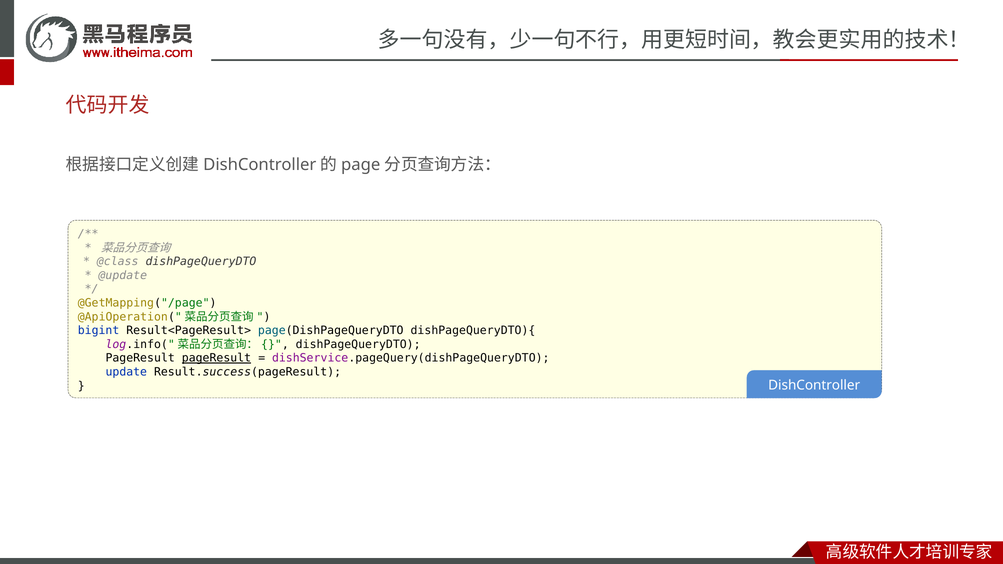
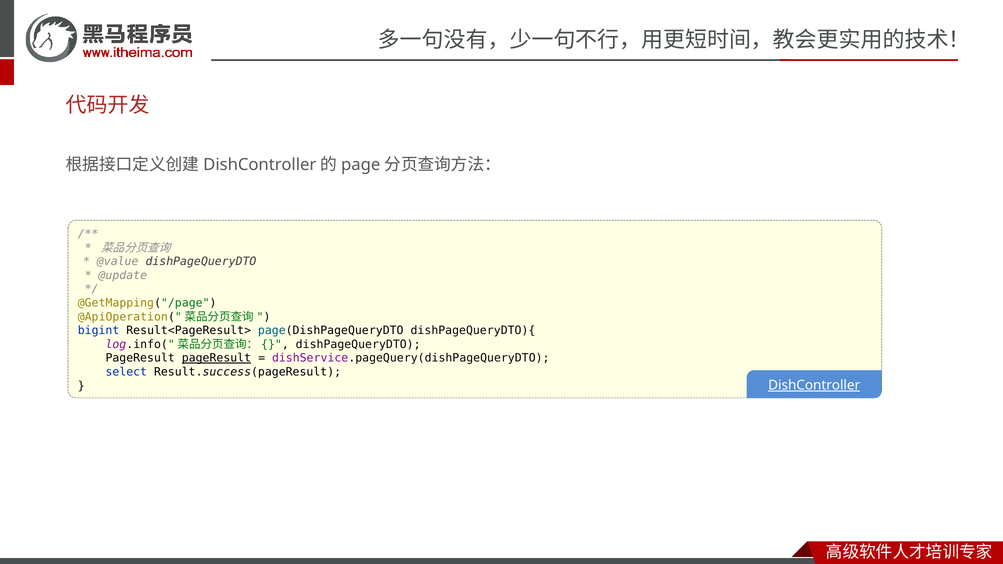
@class: @class -> @value (118, 262)
update: update -> select (126, 372)
DishController underline: none -> present (814, 385)
